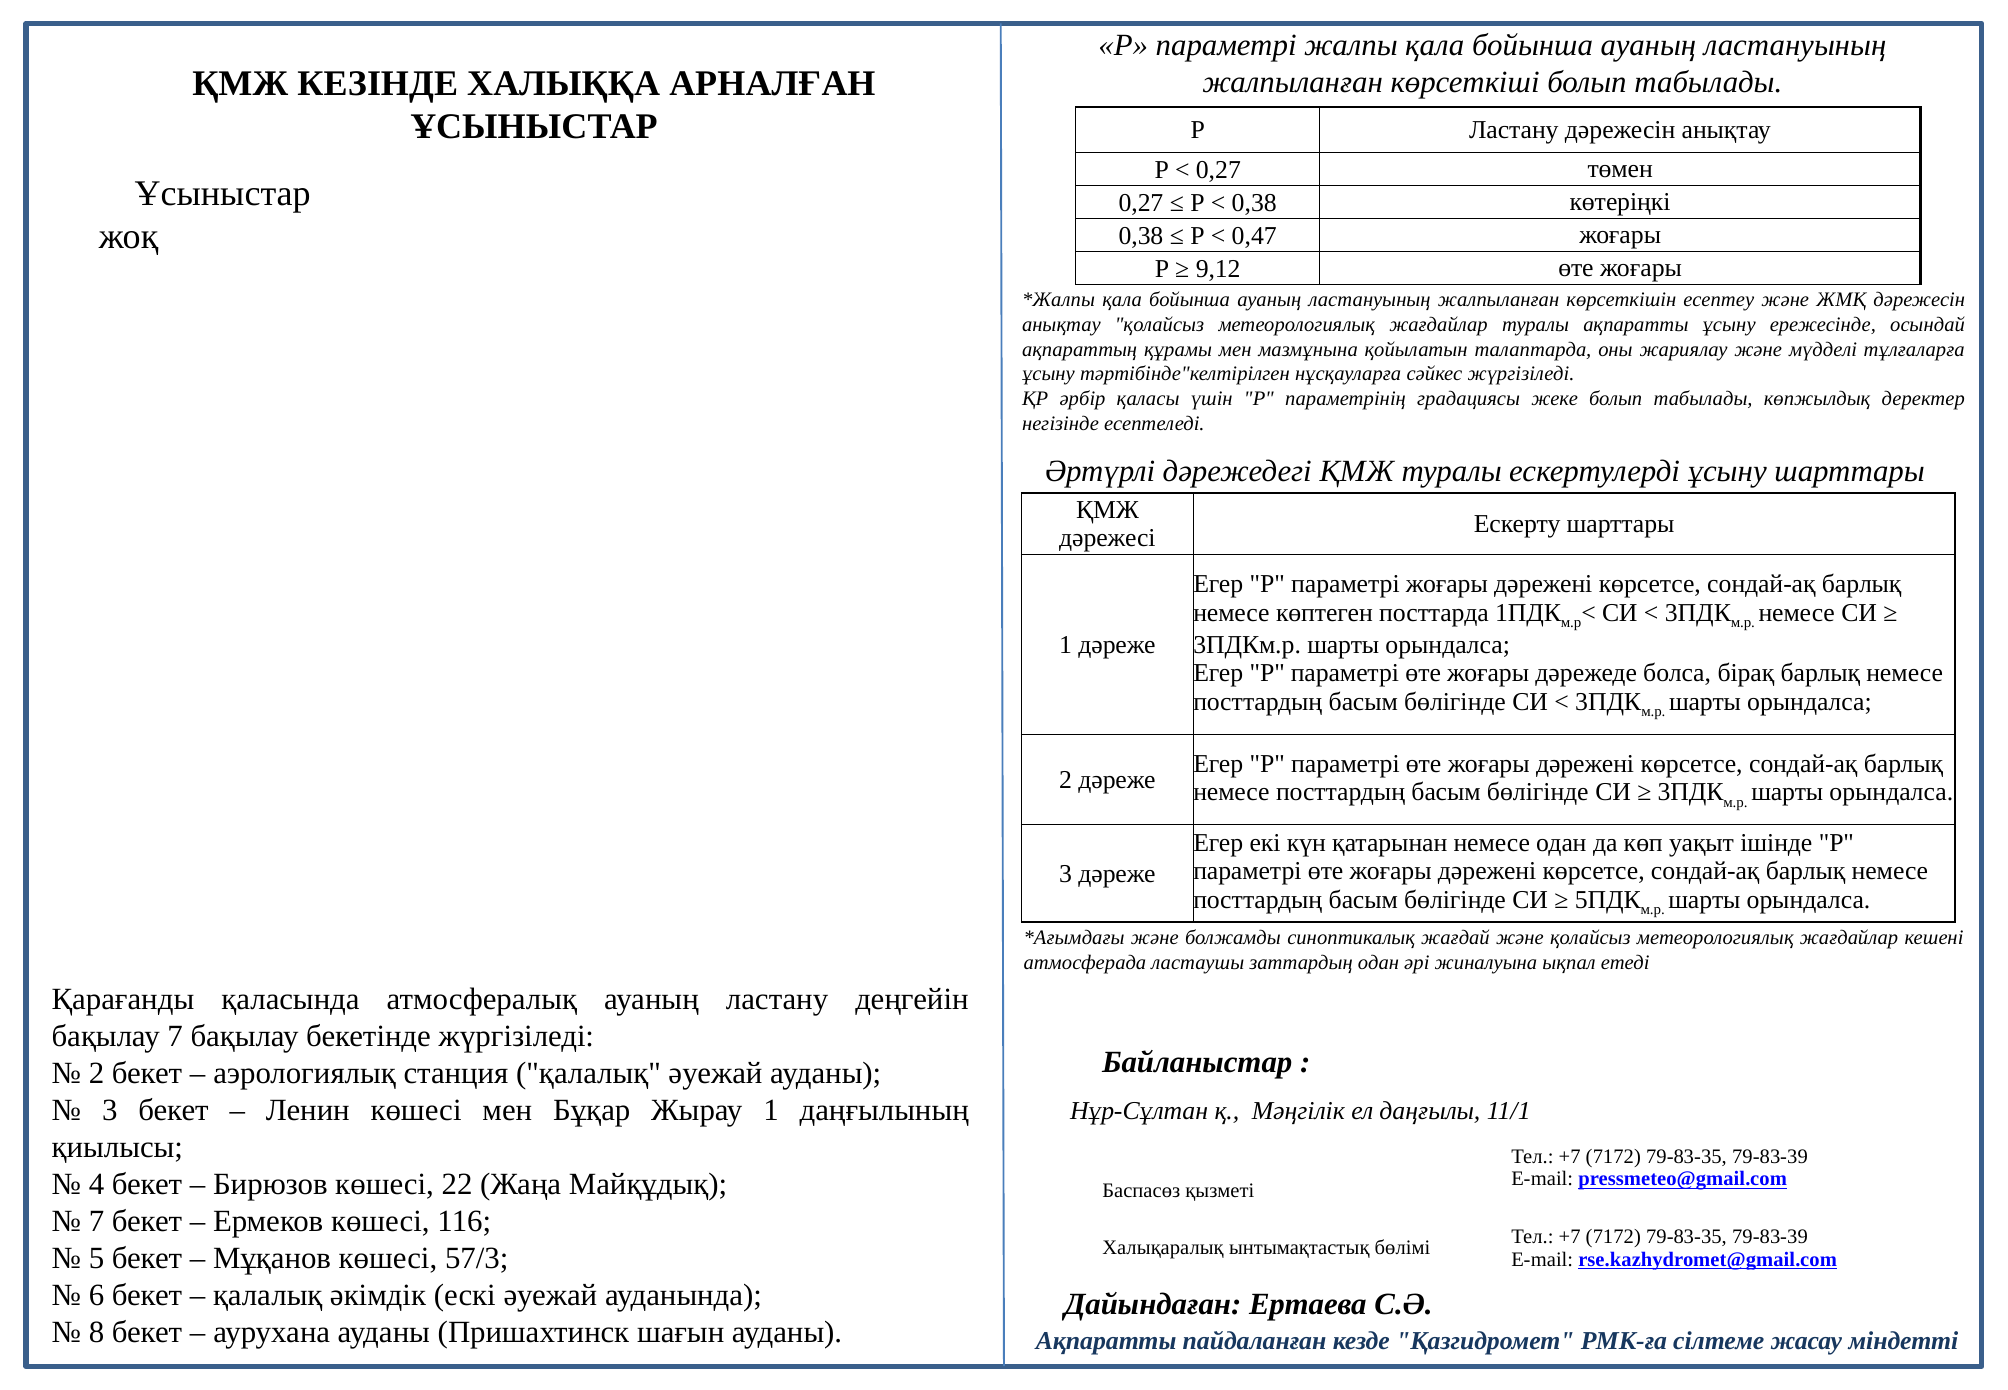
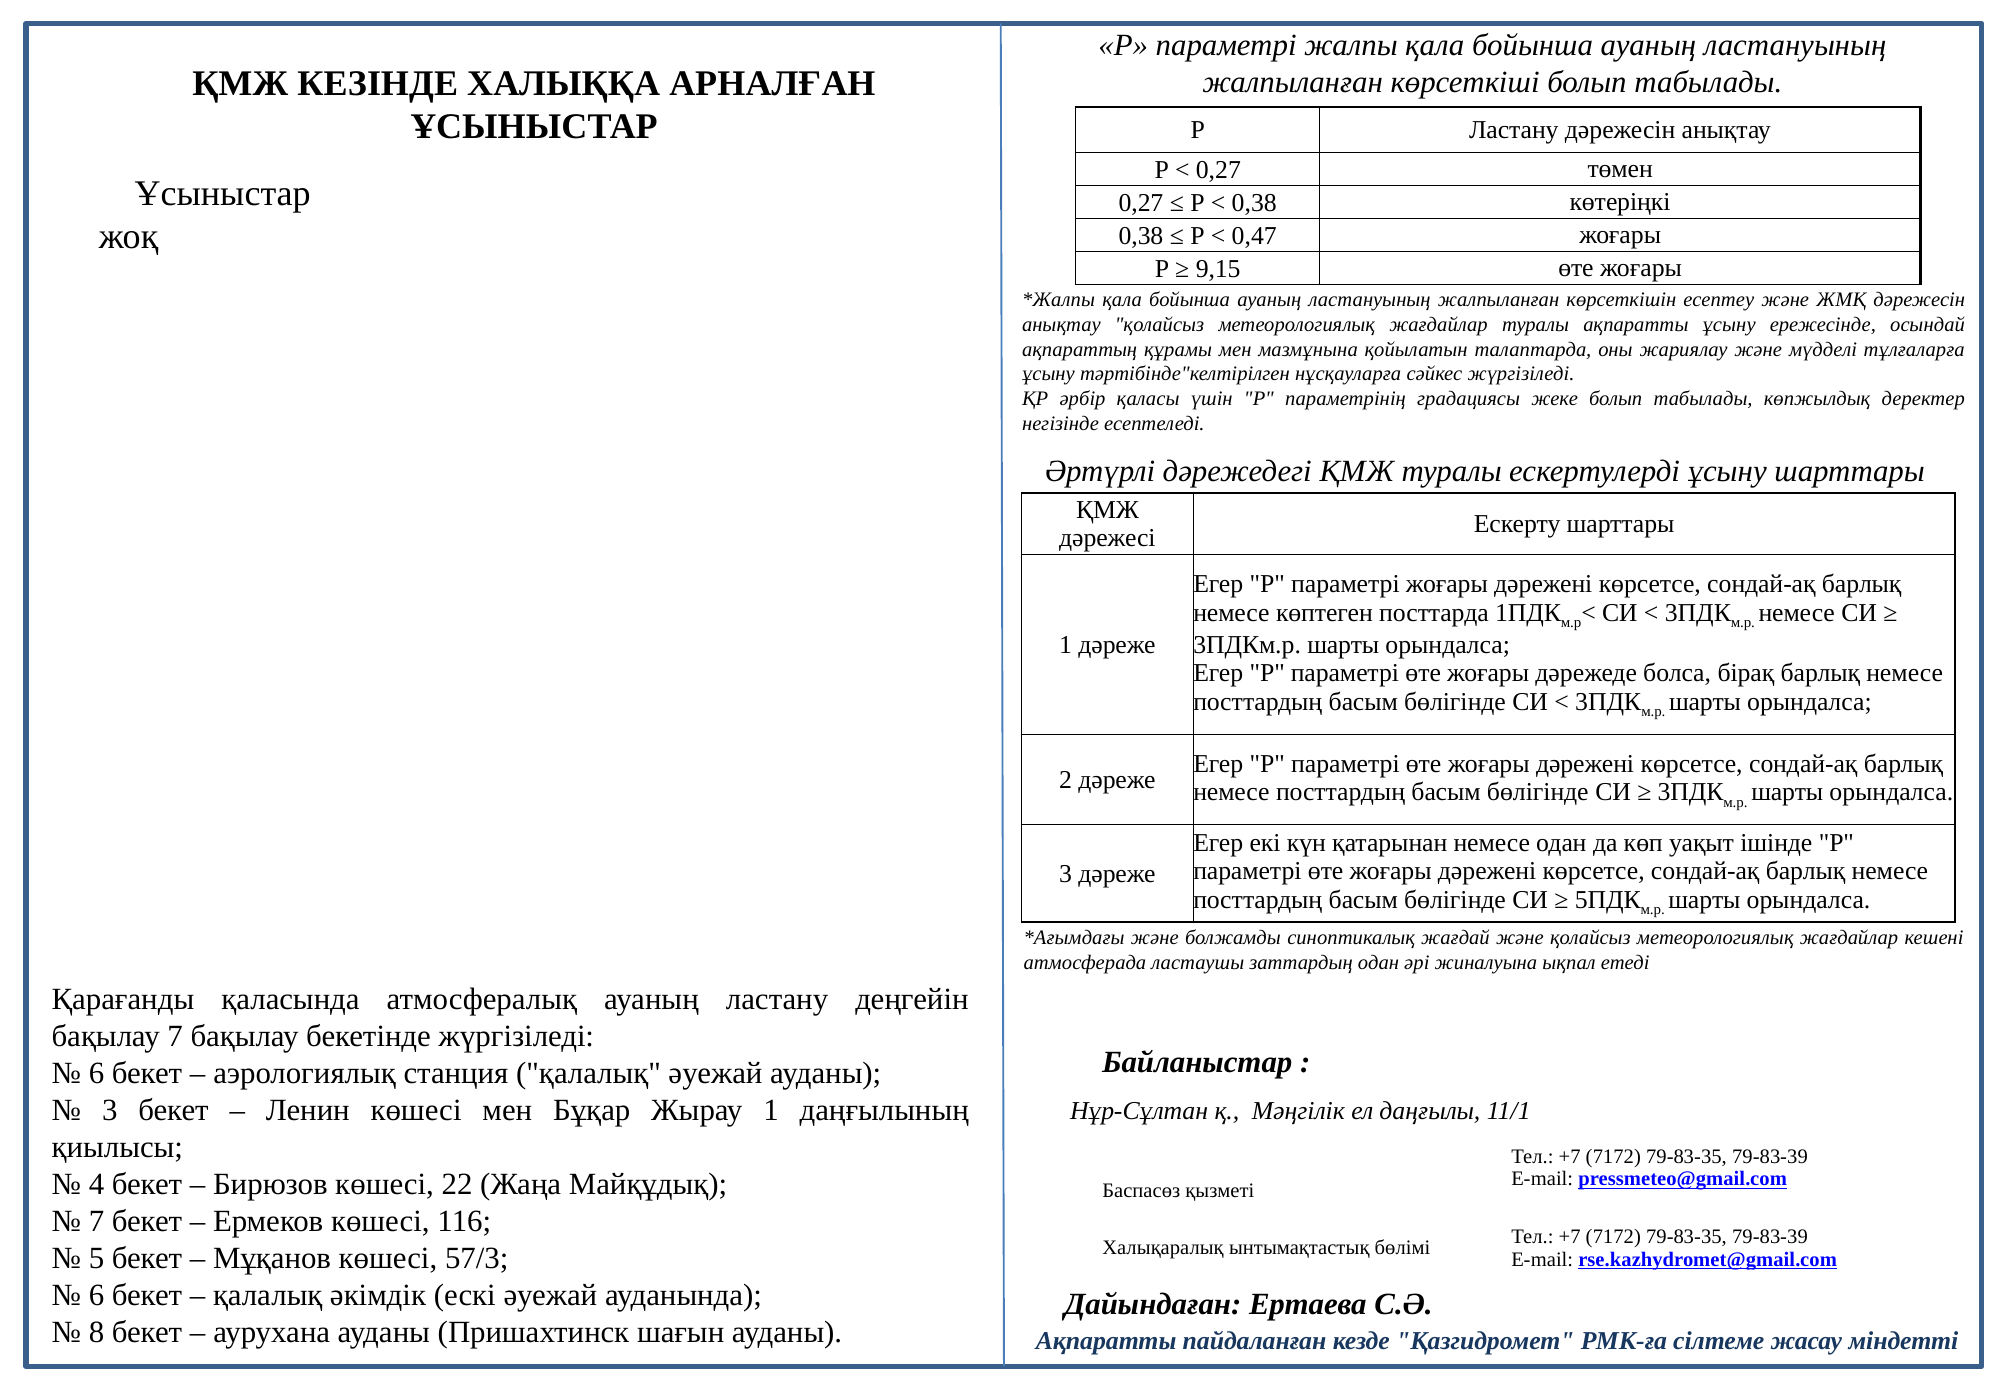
9,12: 9,12 -> 9,15 (1218, 269)
2: 2 -> 6 (97, 1073)
